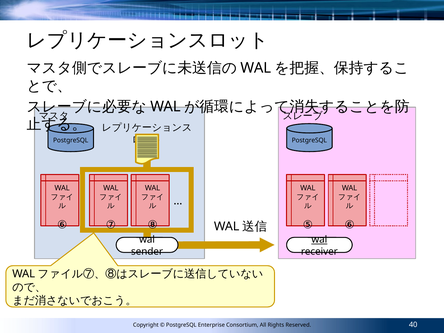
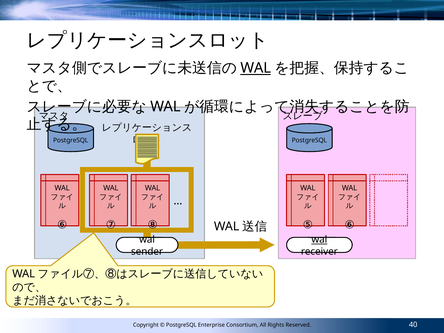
WAL underline: none -> present (256, 68)
